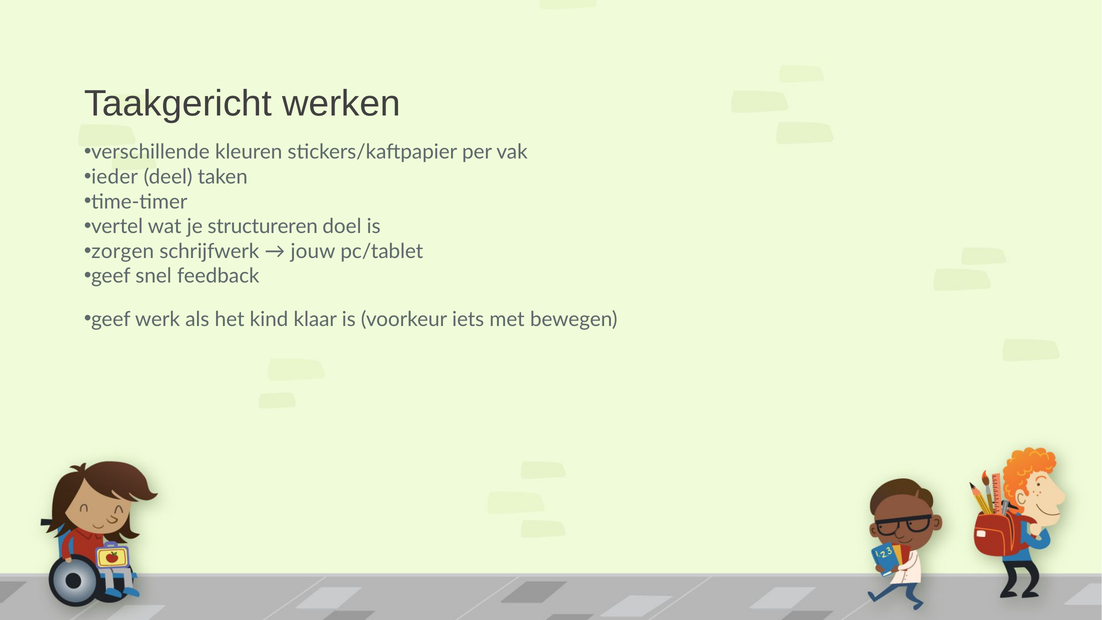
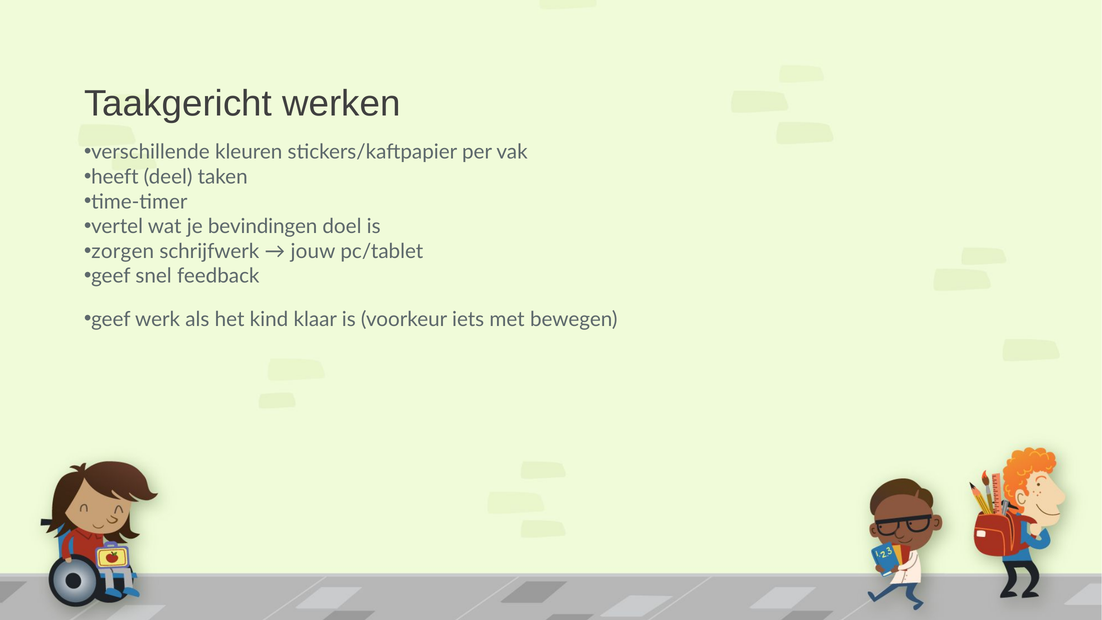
ieder: ieder -> heeft (115, 177)
structureren: structureren -> bevindingen (263, 226)
